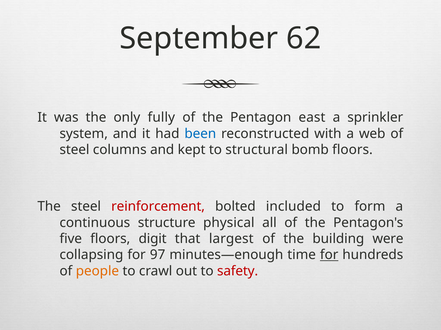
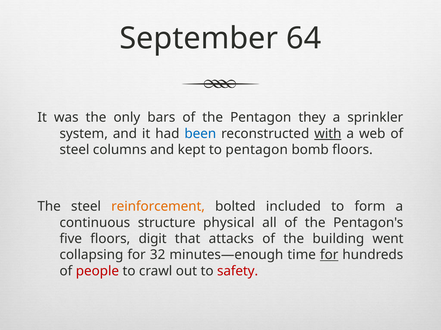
62: 62 -> 64 (304, 38)
fully: fully -> bars (161, 118)
east: east -> they (312, 118)
with underline: none -> present (328, 134)
to structural: structural -> pentagon (257, 150)
reinforcement colour: red -> orange (158, 207)
largest: largest -> attacks (231, 239)
were: were -> went (388, 239)
97: 97 -> 32 (158, 255)
people colour: orange -> red (97, 272)
